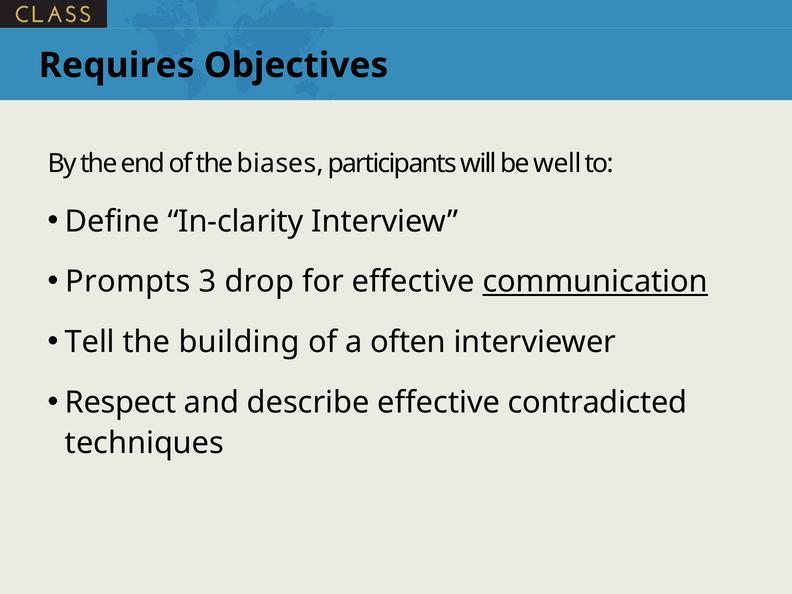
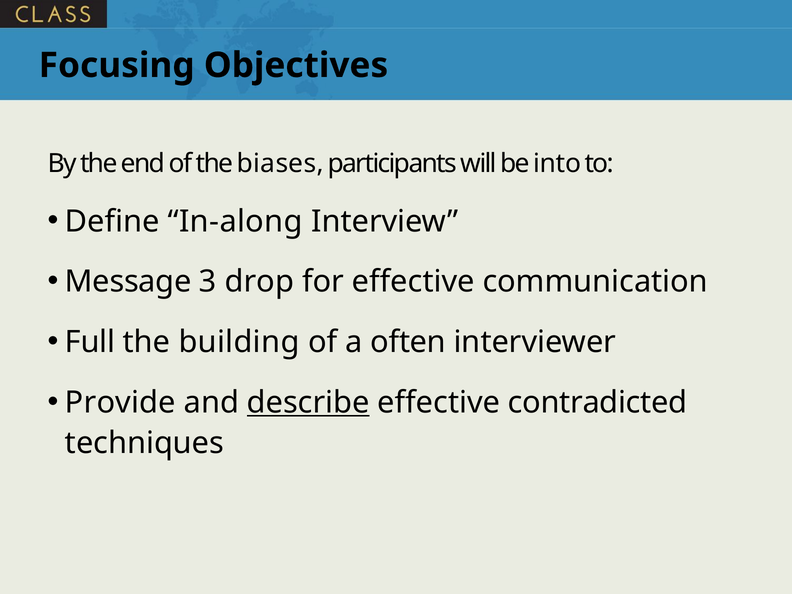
Requires: Requires -> Focusing (117, 65)
well: well -> into (557, 163)
In-clarity: In-clarity -> In-along (235, 221)
Prompts: Prompts -> Message (128, 282)
communication underline: present -> none (595, 282)
Tell: Tell -> Full (90, 342)
Respect: Respect -> Provide (120, 403)
describe underline: none -> present (308, 403)
